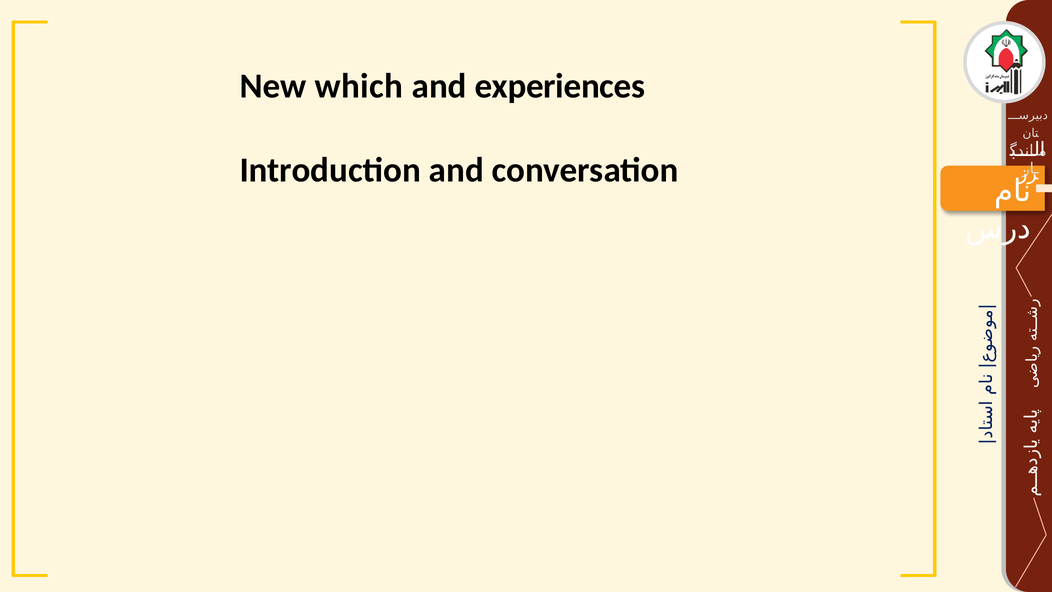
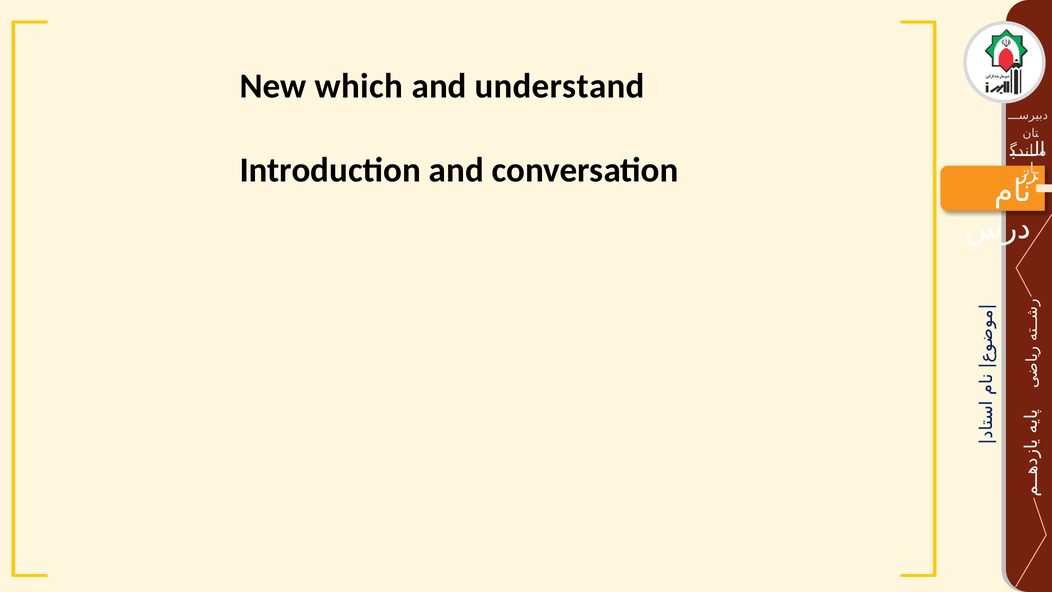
experiences: experiences -> understand (560, 86)
